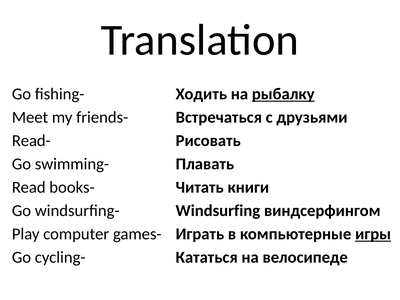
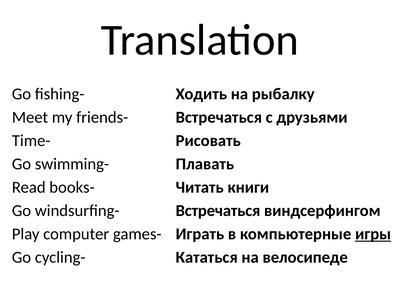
рыбалку underline: present -> none (283, 94)
Read-: Read- -> Time- (31, 141)
Windsurfing: Windsurfing -> Встречаться (218, 211)
